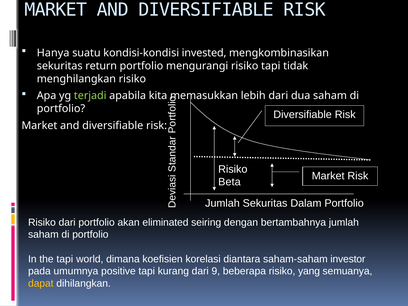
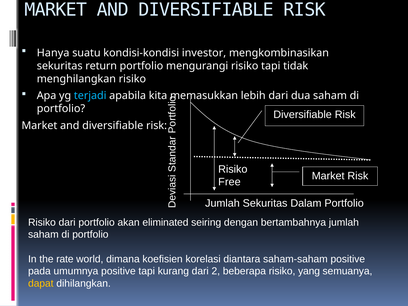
invested: invested -> investor (204, 53)
terjadi colour: light green -> light blue (90, 96)
Beta: Beta -> Free (229, 182)
the tapi: tapi -> rate (65, 259)
saham-saham investor: investor -> positive (348, 259)
9: 9 -> 2 (216, 271)
